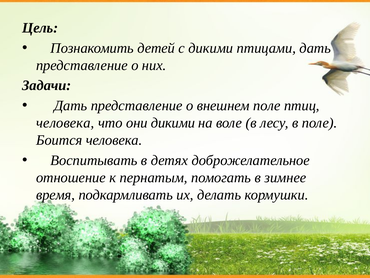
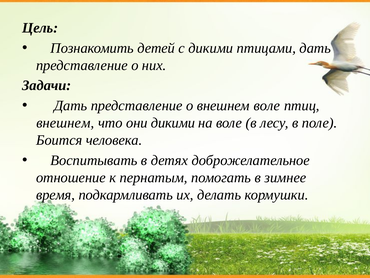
внешнем поле: поле -> воле (267, 105)
человека: человека -> внешнем (65, 123)
